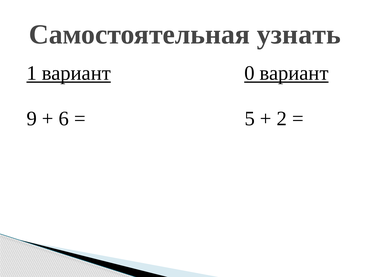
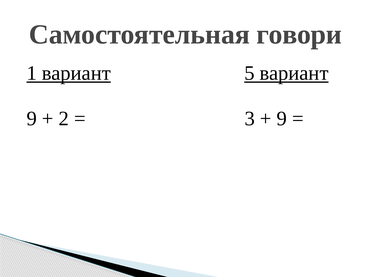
узнать: узнать -> говори (299, 34)
0: 0 -> 5 (249, 73)
6: 6 -> 2 (64, 119)
5: 5 -> 3 (250, 119)
2: 2 -> 9 (282, 119)
